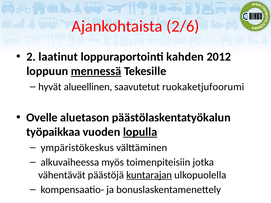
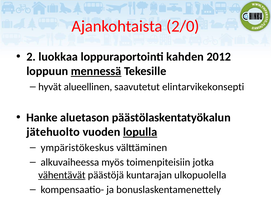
2/6: 2/6 -> 2/0 (183, 26)
laatinut: laatinut -> luokkaa (58, 57)
ruokaketjufoorumi: ruokaketjufoorumi -> elintarvikekonsepti (203, 87)
Ovelle: Ovelle -> Hanke (42, 118)
työpaikkaa: työpaikkaa -> jätehuolto (53, 132)
vähentävät underline: none -> present (62, 175)
kuntarajan underline: present -> none (149, 175)
